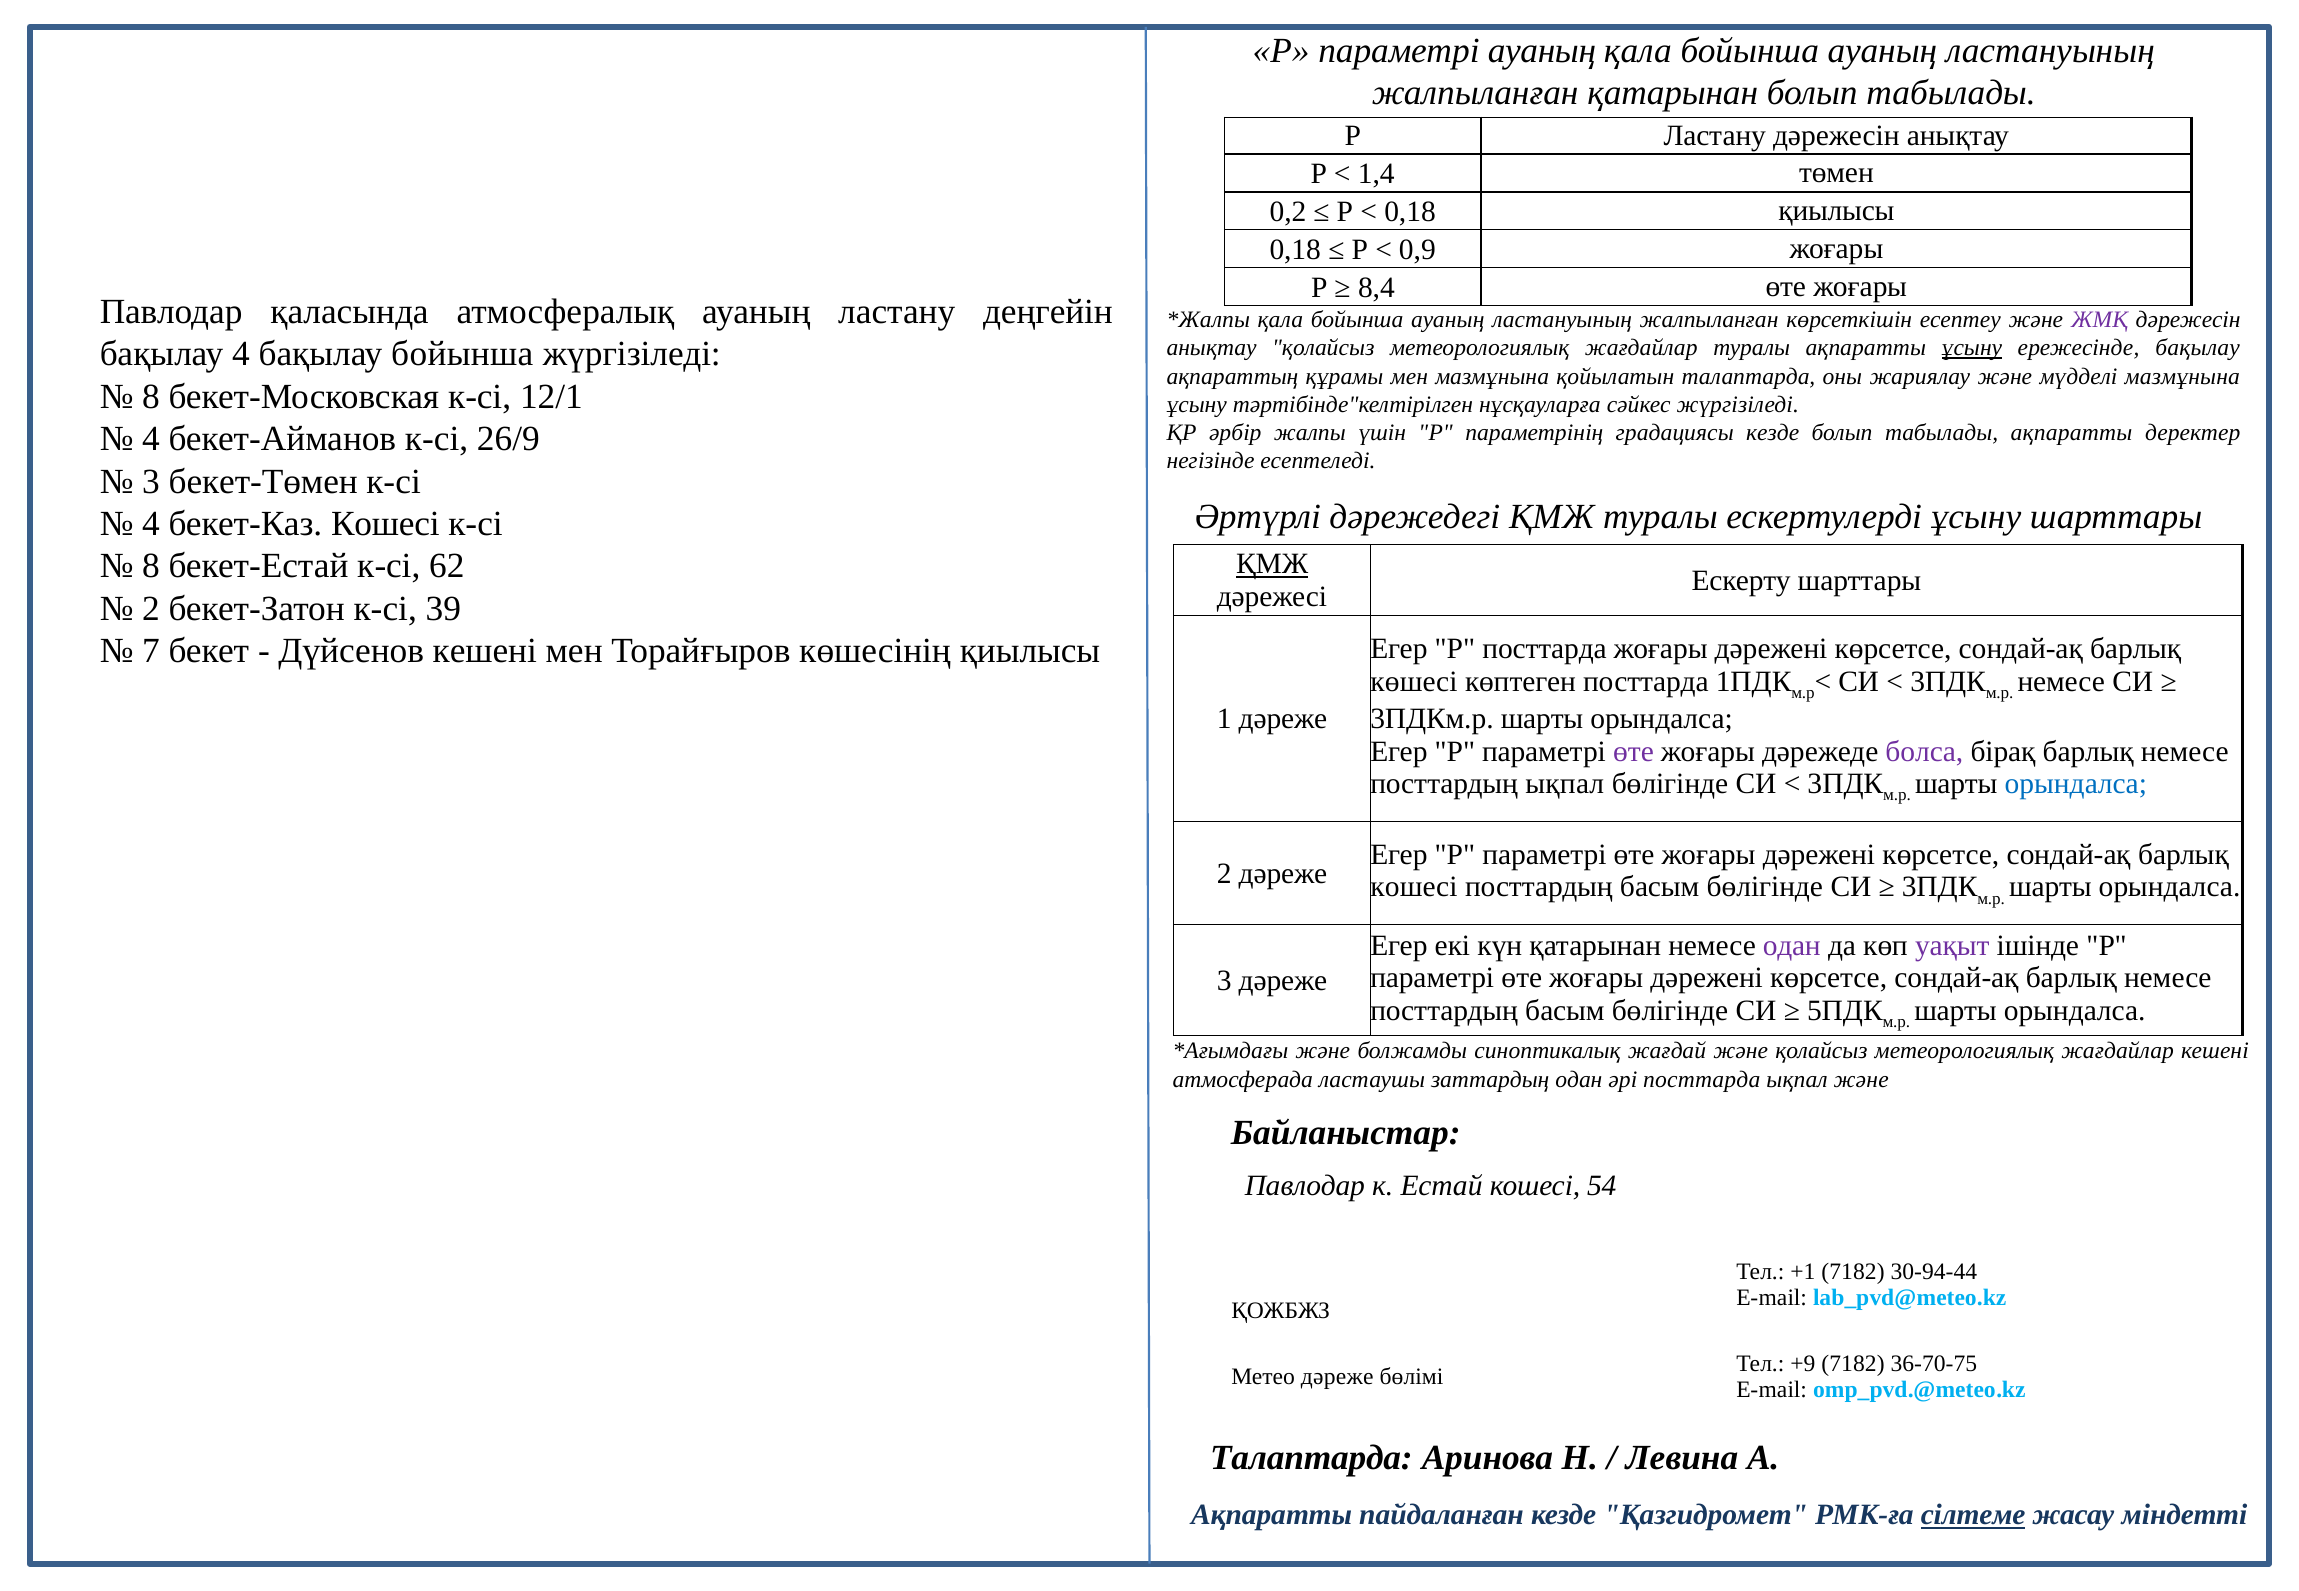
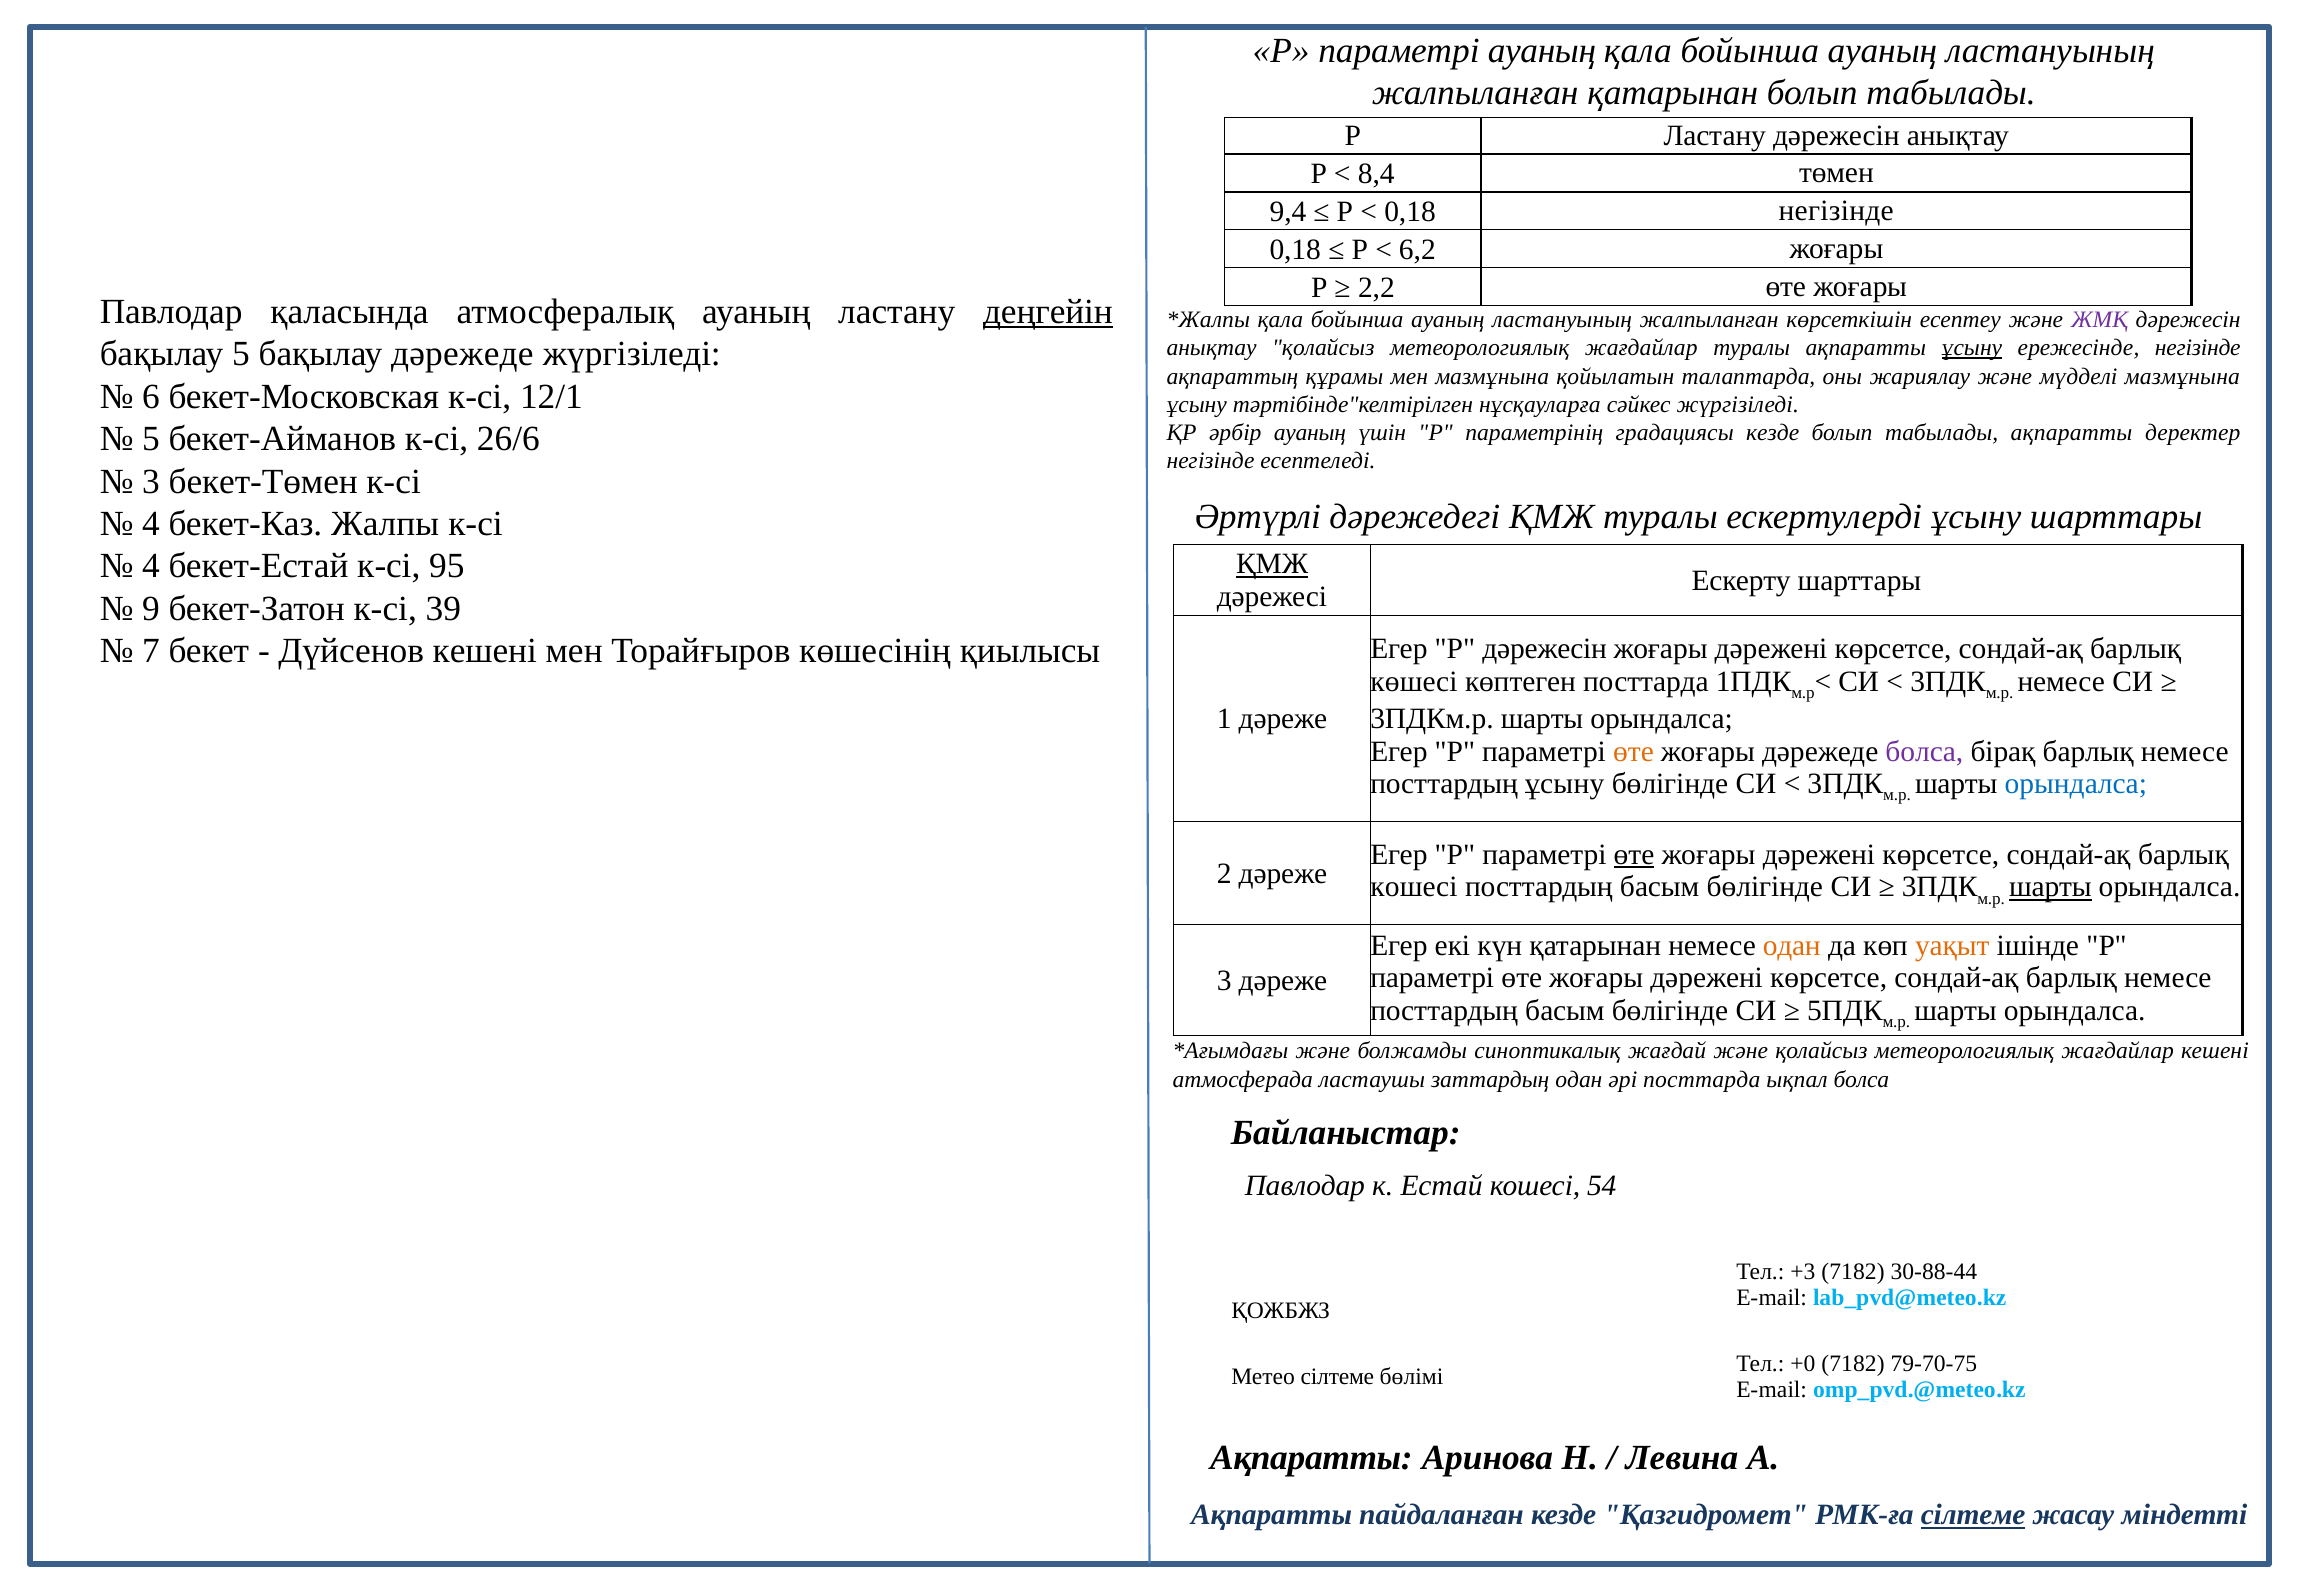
1,4: 1,4 -> 8,4 (1376, 174)
0,2: 0,2 -> 9,4 (1288, 212)
0,18 қиылысы: қиылысы -> негізінде (1836, 211)
0,9: 0,9 -> 6,2 (1417, 250)
8,4: 8,4 -> 2,2 (1376, 288)
деңгейін underline: none -> present (1048, 312)
ережесінде бақылау: бақылау -> негізінде (2198, 348)
бақылау 4: 4 -> 5 (241, 354)
бақылау бойынша: бойынша -> дәрежеде (462, 354)
8: 8 -> 6 (151, 397)
әрбір жалпы: жалпы -> ауаның (1310, 433)
4: 4 -> 5 (151, 439)
26/9: 26/9 -> 26/6 (508, 439)
бекет-Каз Кошесi: Кошесi -> Жалпы (385, 524)
8: 8 -> 4 (151, 566)
62: 62 -> 95 (447, 566)
2: 2 -> 9 (151, 609)
Р посттарда: посттарда -> дәрежесін (1545, 649)
өте colour: purple -> orange (1634, 752)
посттардың ықпал: ықпал -> ұсыну (1565, 784)
өте underline: none -> present (1634, 855)
шарты underline: none -> present (2050, 887)
одан colour: purple -> orange (1792, 946)
уақыт colour: purple -> orange (1952, 946)
ықпал және: және -> болса (1861, 1080)
+1: +1 -> +3 (1803, 1272)
30-94-44: 30-94-44 -> 30-88-44 (1934, 1272)
+9: +9 -> +0 (1803, 1364)
36-70-75: 36-70-75 -> 79-70-75 (1934, 1364)
Метео дәреже: дәреже -> сілтеме (1337, 1377)
Талаптарда: Талаптарда -> Ақпаратты (1311, 1459)
